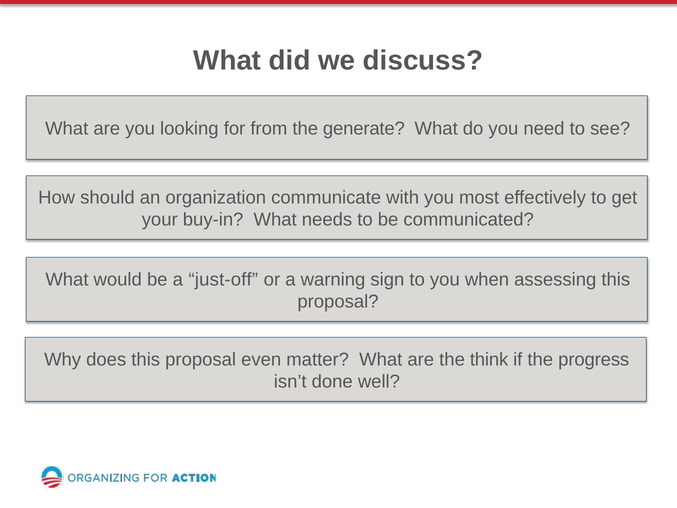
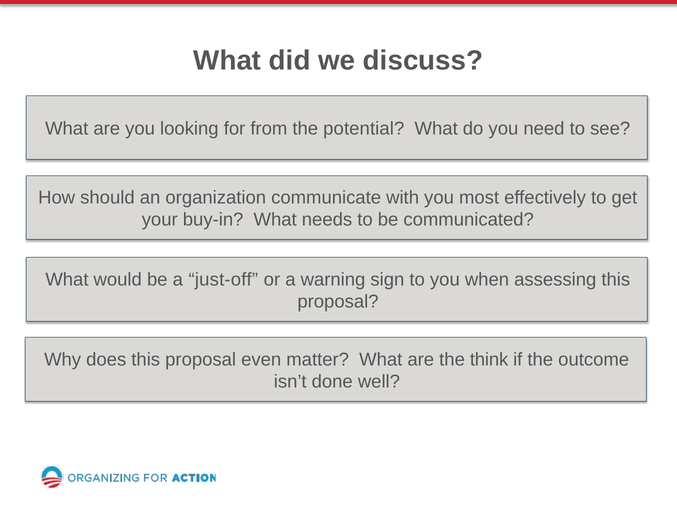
generate: generate -> potential (364, 129)
progress: progress -> outcome (594, 359)
